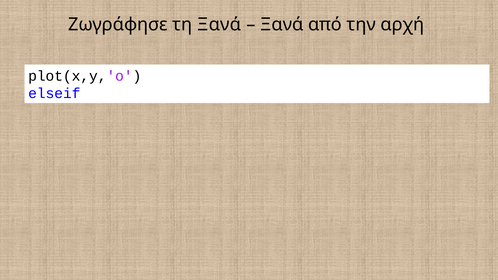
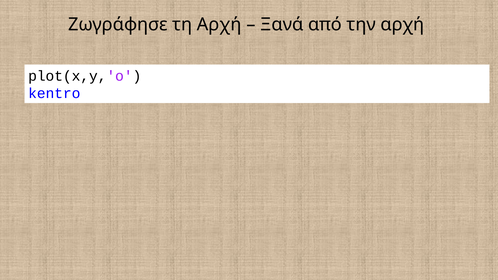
τη Ξανά: Ξανά -> Αρχή (219, 24)
elseif: elseif -> kentro (54, 94)
